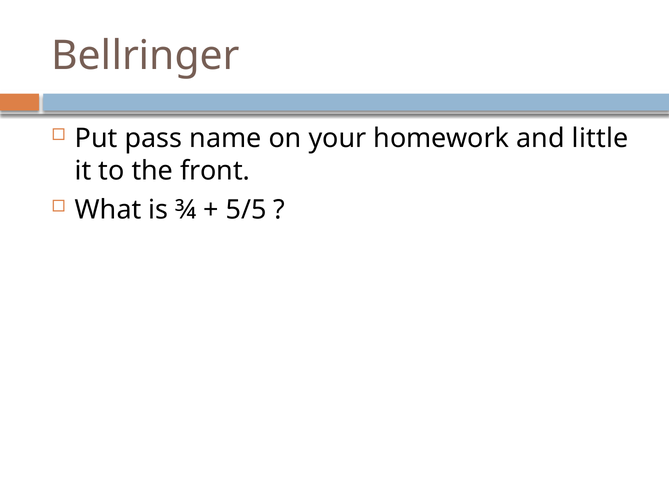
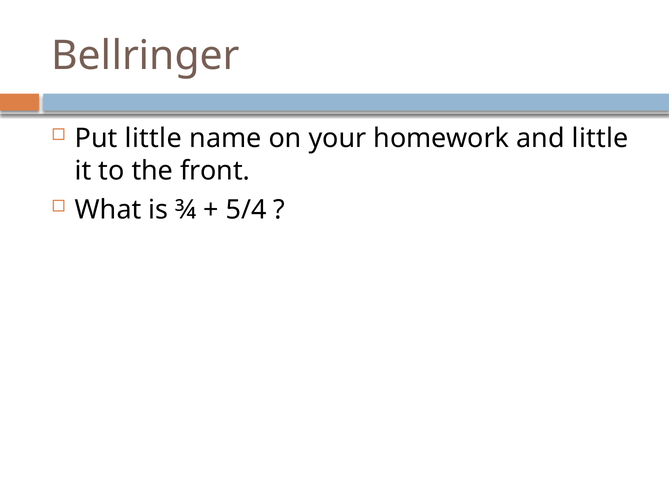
Put pass: pass -> little (153, 138)
5/5: 5/5 -> 5/4 (246, 210)
